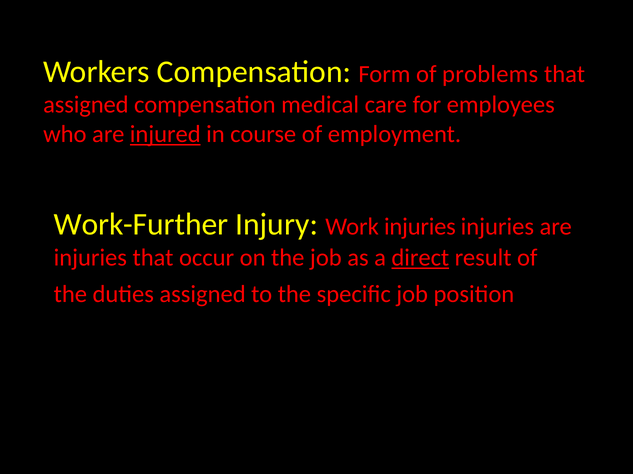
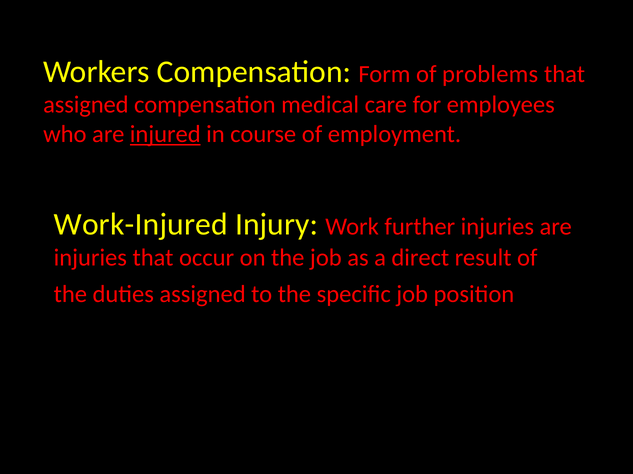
Work-Further: Work-Further -> Work-Injured (141, 225)
Work injuries: injuries -> further (420, 227)
direct underline: present -> none (420, 258)
